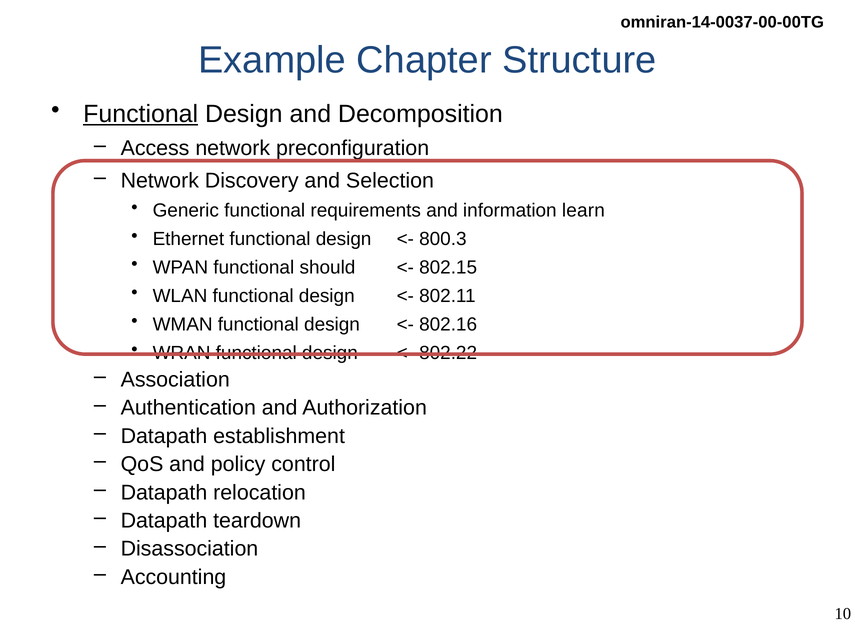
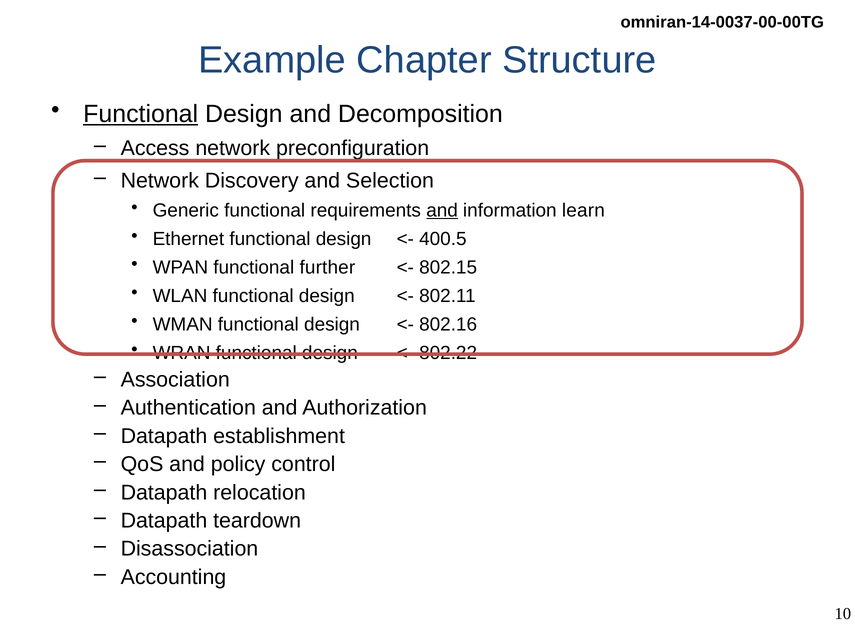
and underline: none -> present (442, 211)
800.3: 800.3 -> 400.5 (443, 239)
should: should -> further (327, 268)
